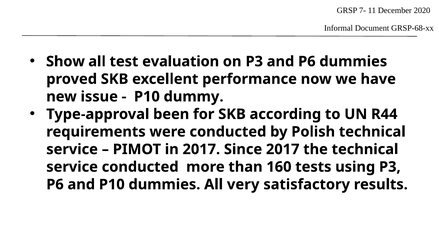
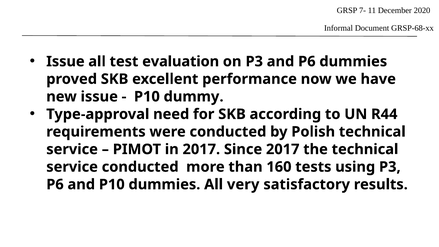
Show: Show -> Issue (65, 61)
been: been -> need (171, 114)
